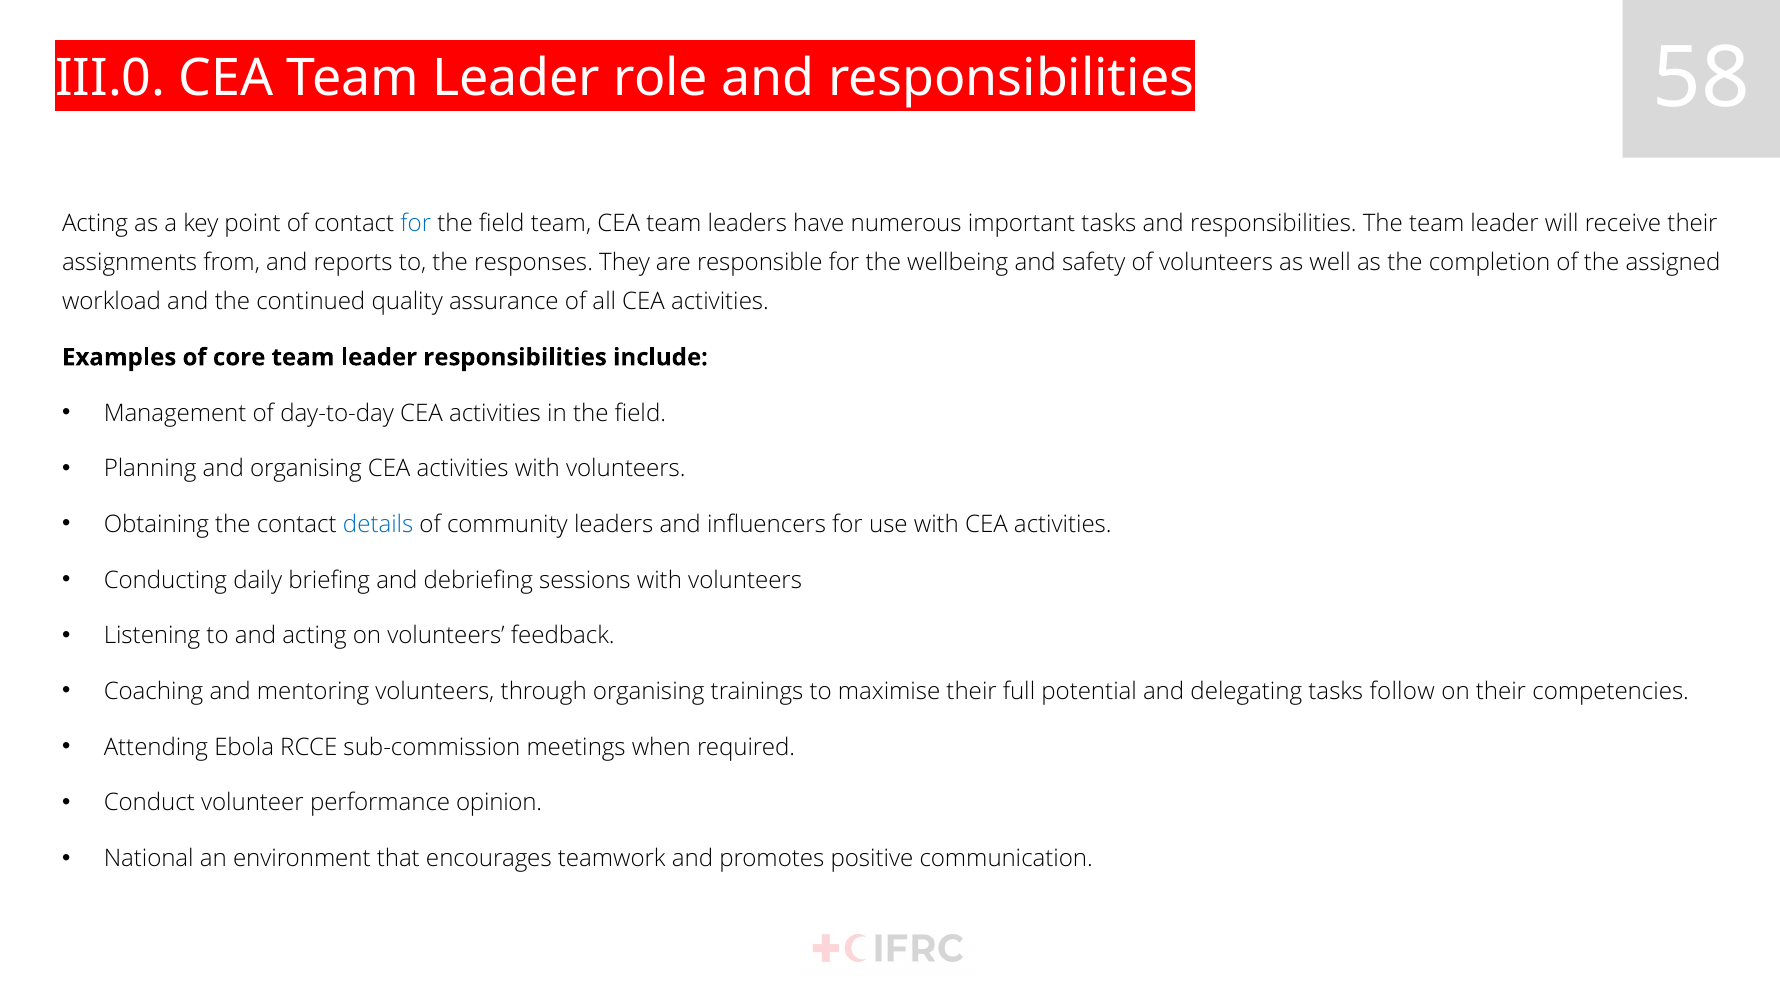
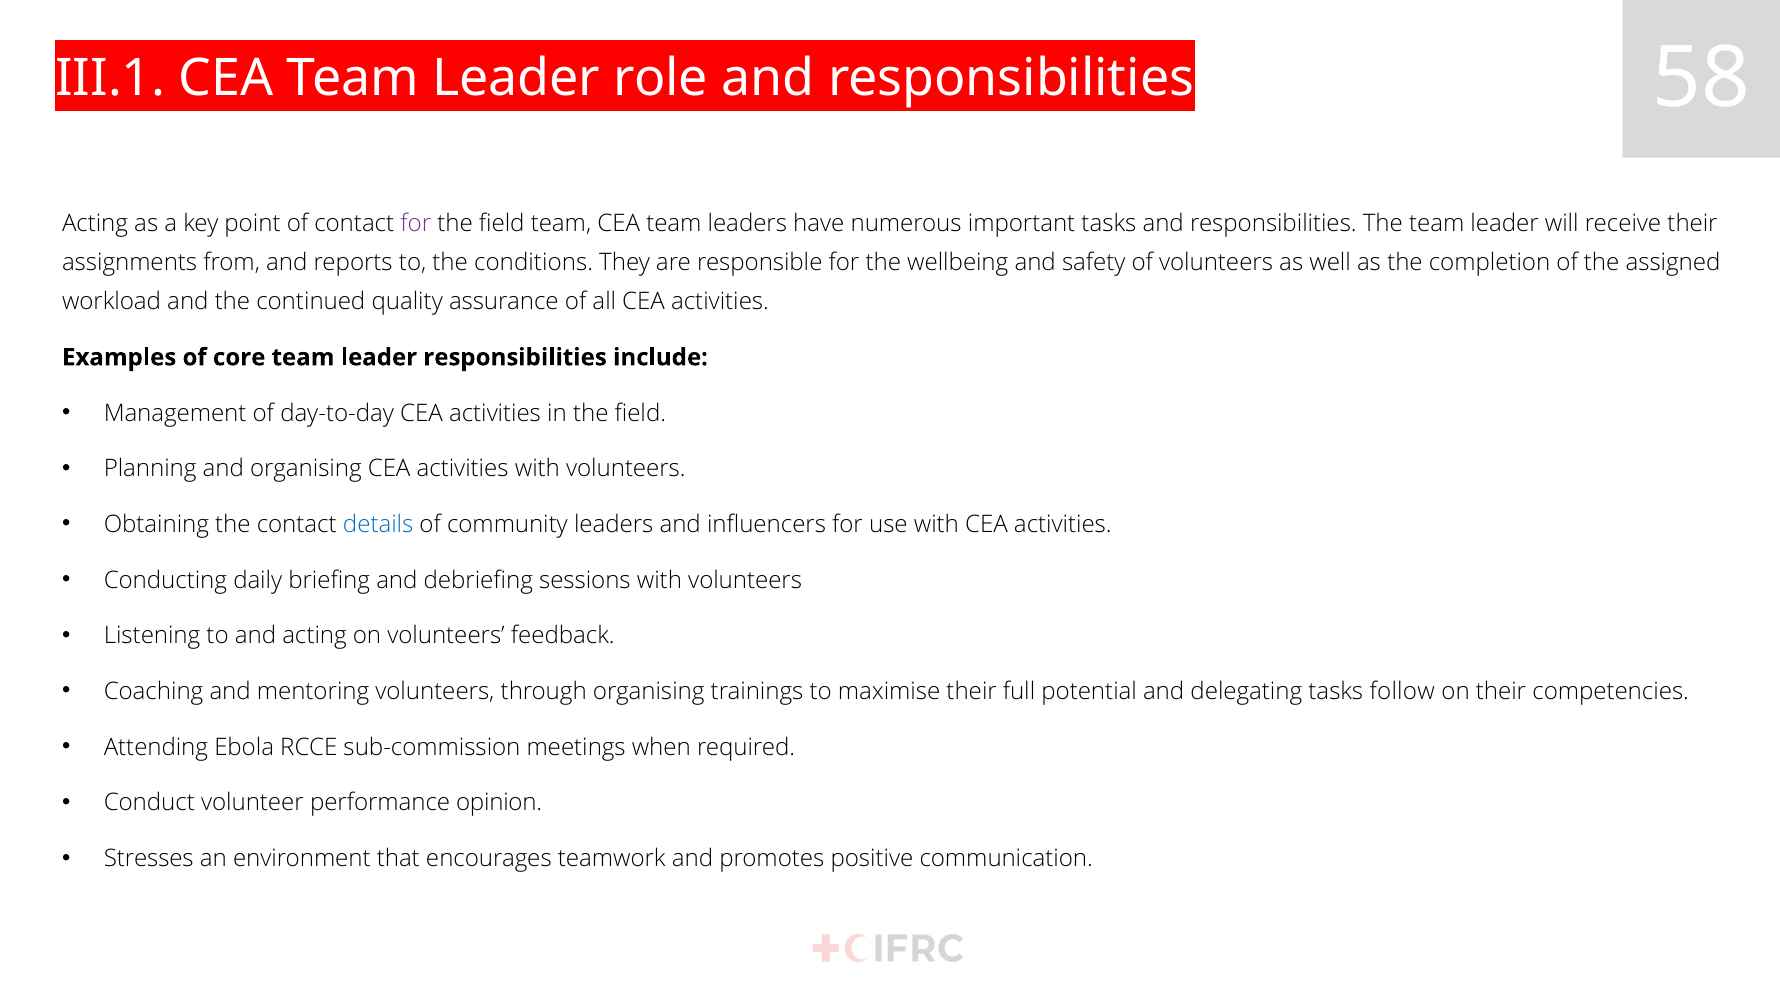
III.0: III.0 -> III.1 (110, 79)
for colour: blue -> purple (416, 224)
responses: responses -> conditions (534, 263)
National: National -> Stresses (149, 859)
